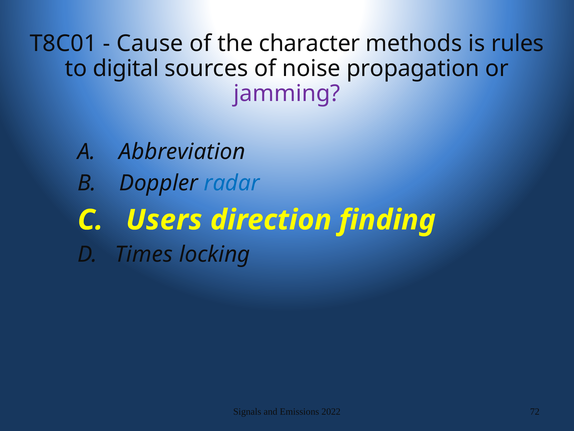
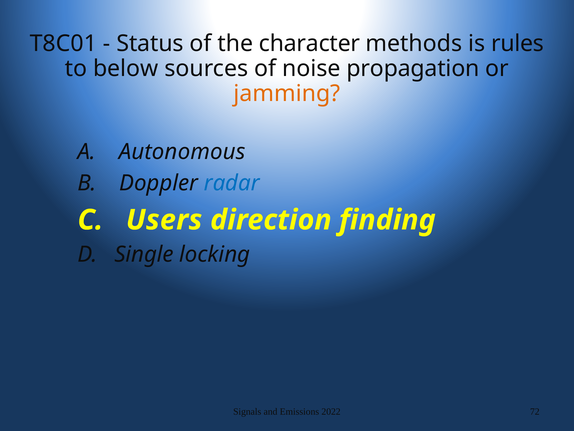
Cause: Cause -> Status (150, 44)
digital: digital -> below (126, 69)
jamming colour: purple -> orange (287, 94)
Abbreviation: Abbreviation -> Autonomous (182, 152)
Times: Times -> Single (144, 254)
